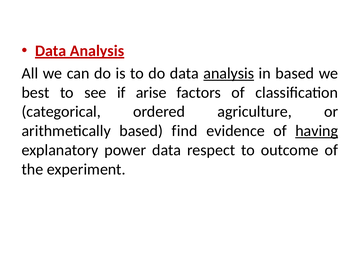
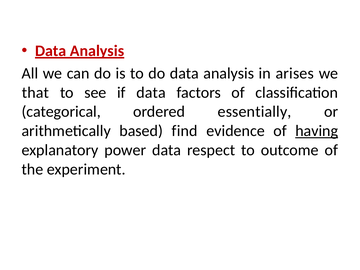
analysis underline: present -> none (229, 73)
in based: based -> arises (295, 73)
best: best -> that (35, 92)
if arise: arise -> data (151, 92)
agriculture: agriculture -> essentially (255, 112)
